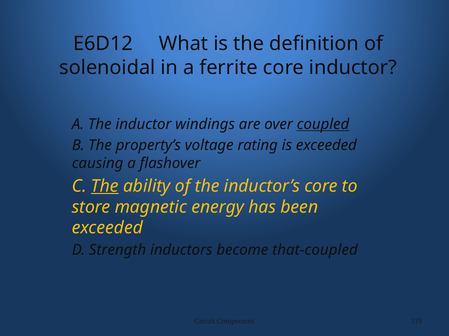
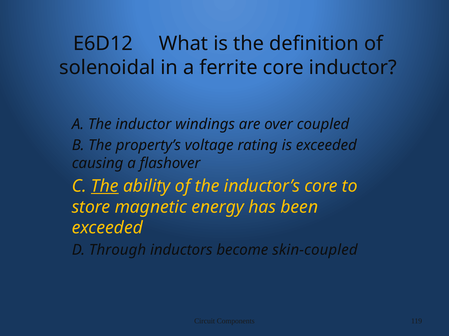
coupled underline: present -> none (323, 125)
Strength: Strength -> Through (118, 251)
that-coupled: that-coupled -> skin-coupled (315, 251)
